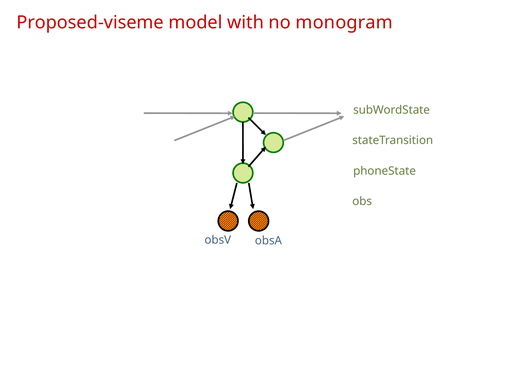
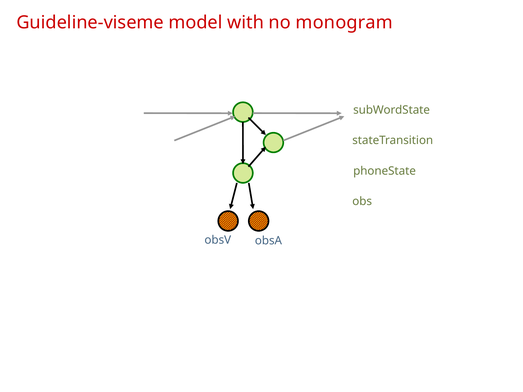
Proposed-viseme: Proposed-viseme -> Guideline-viseme (90, 23)
